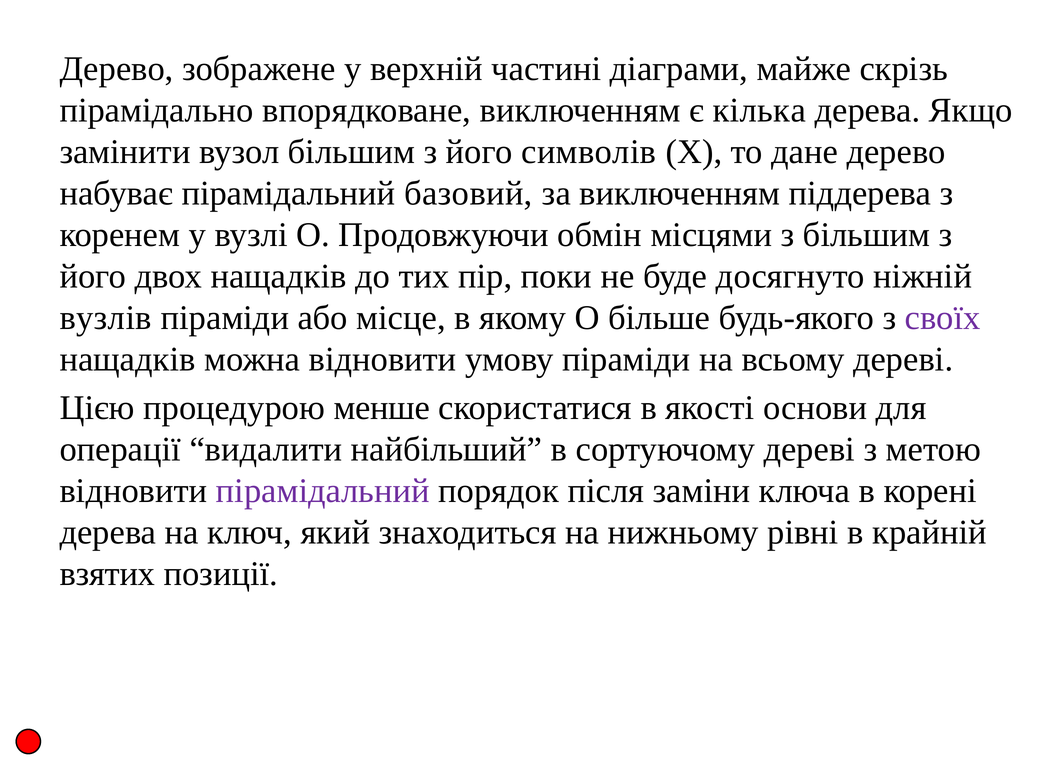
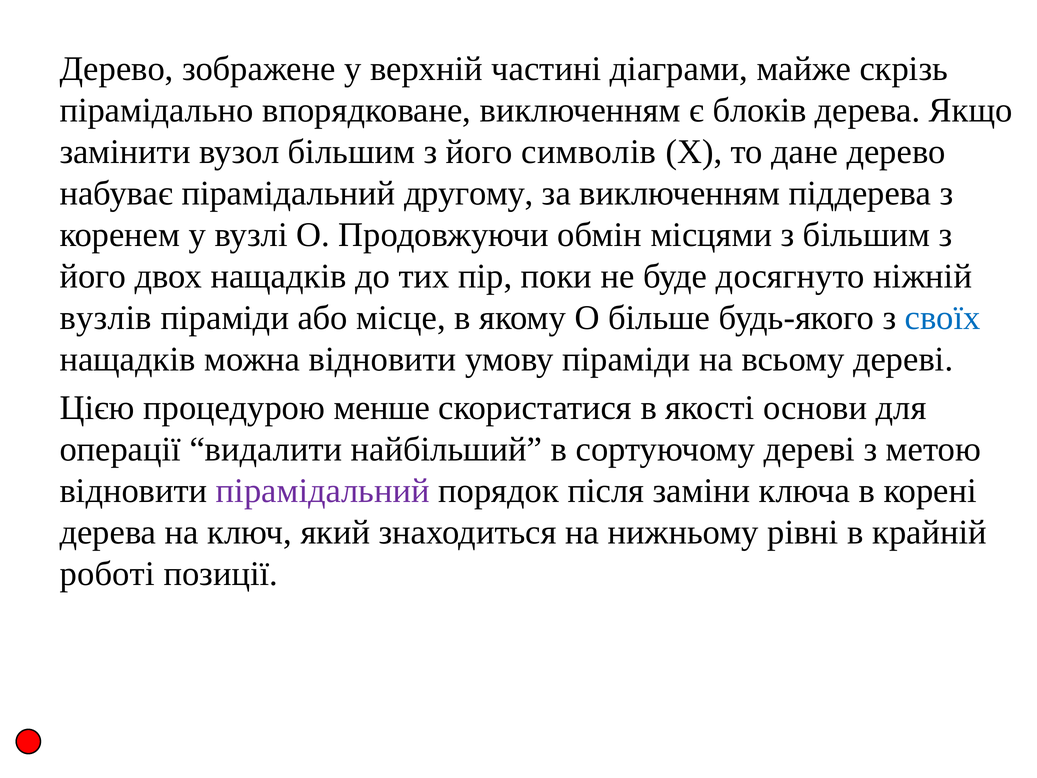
кілька: кілька -> блоків (760, 110)
базовий: базовий -> другому (469, 193)
своїх colour: purple -> blue (943, 318)
взятих: взятих -> роботі (107, 574)
